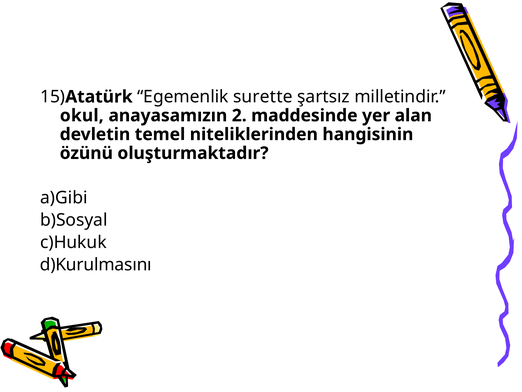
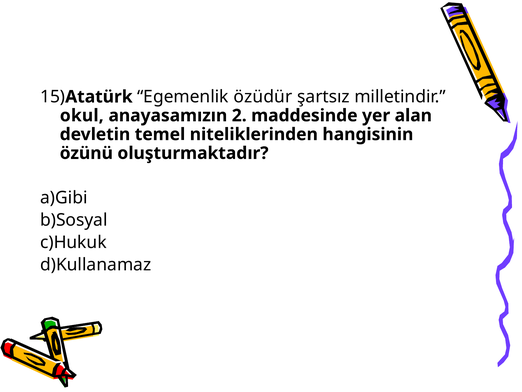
surette: surette -> özüdür (263, 97)
d)Kurulmasını: d)Kurulmasını -> d)Kullanamaz (96, 264)
